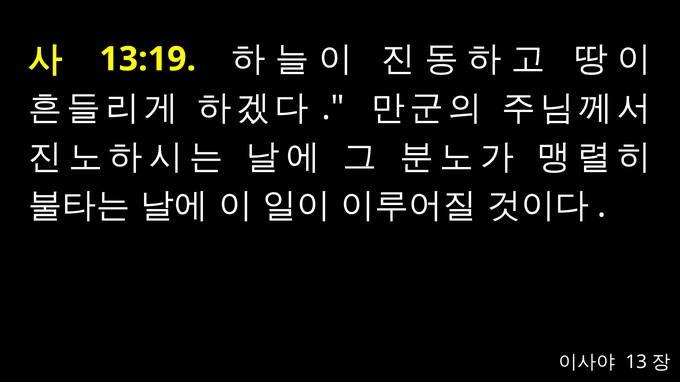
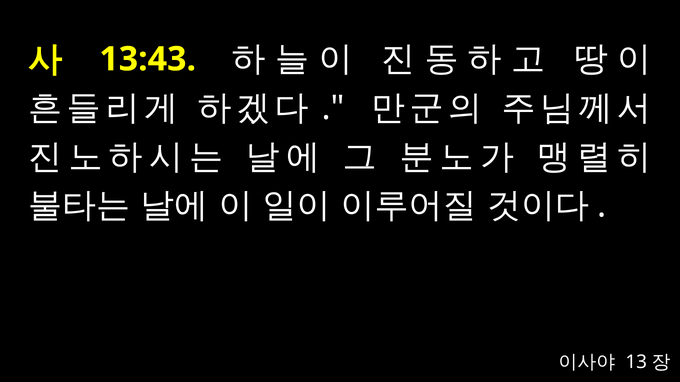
13:19: 13:19 -> 13:43 (148, 59)
